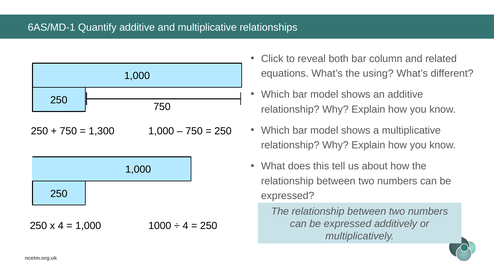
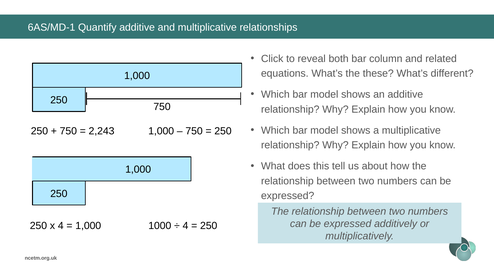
using: using -> these (378, 73)
1,300: 1,300 -> 2,243 (102, 131)
